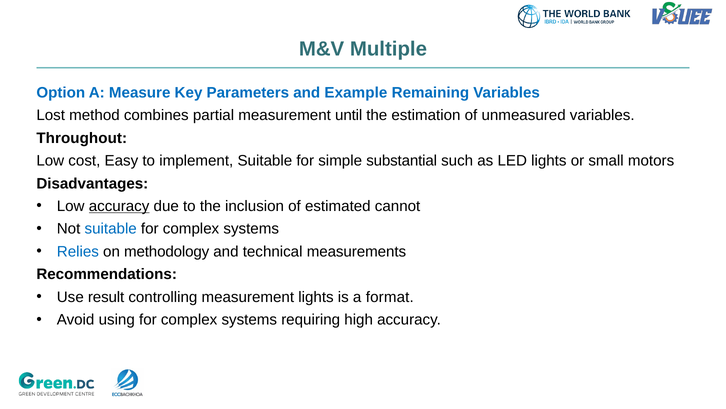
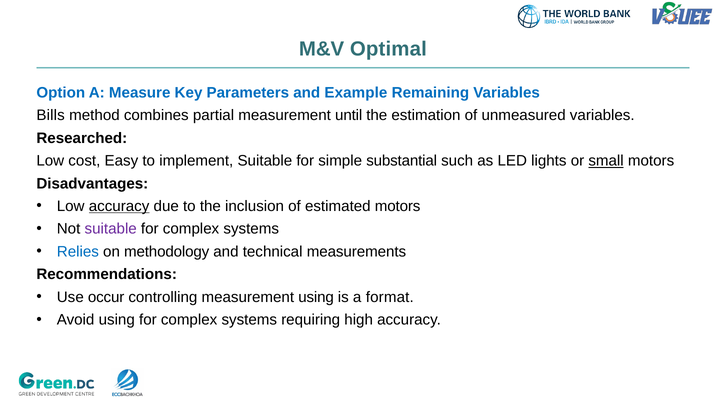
Multiple: Multiple -> Optimal (388, 49)
Lost: Lost -> Bills (51, 115)
Throughout: Throughout -> Researched (82, 138)
small underline: none -> present (606, 161)
estimated cannot: cannot -> motors (398, 206)
suitable colour: blue -> purple (111, 229)
result: result -> occur (106, 297)
measurement lights: lights -> using (316, 297)
